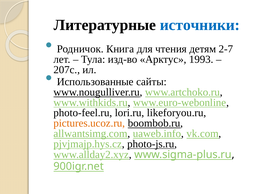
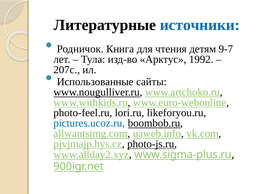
2-7: 2-7 -> 9-7 (226, 49)
1993: 1993 -> 1992 (201, 59)
pictures.ucoz.ru colour: orange -> blue (89, 123)
